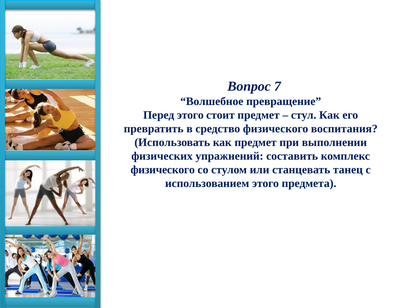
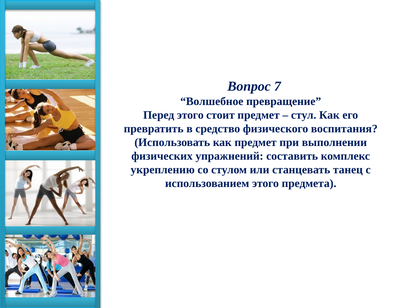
физического: физического -> укреплению (163, 170)
